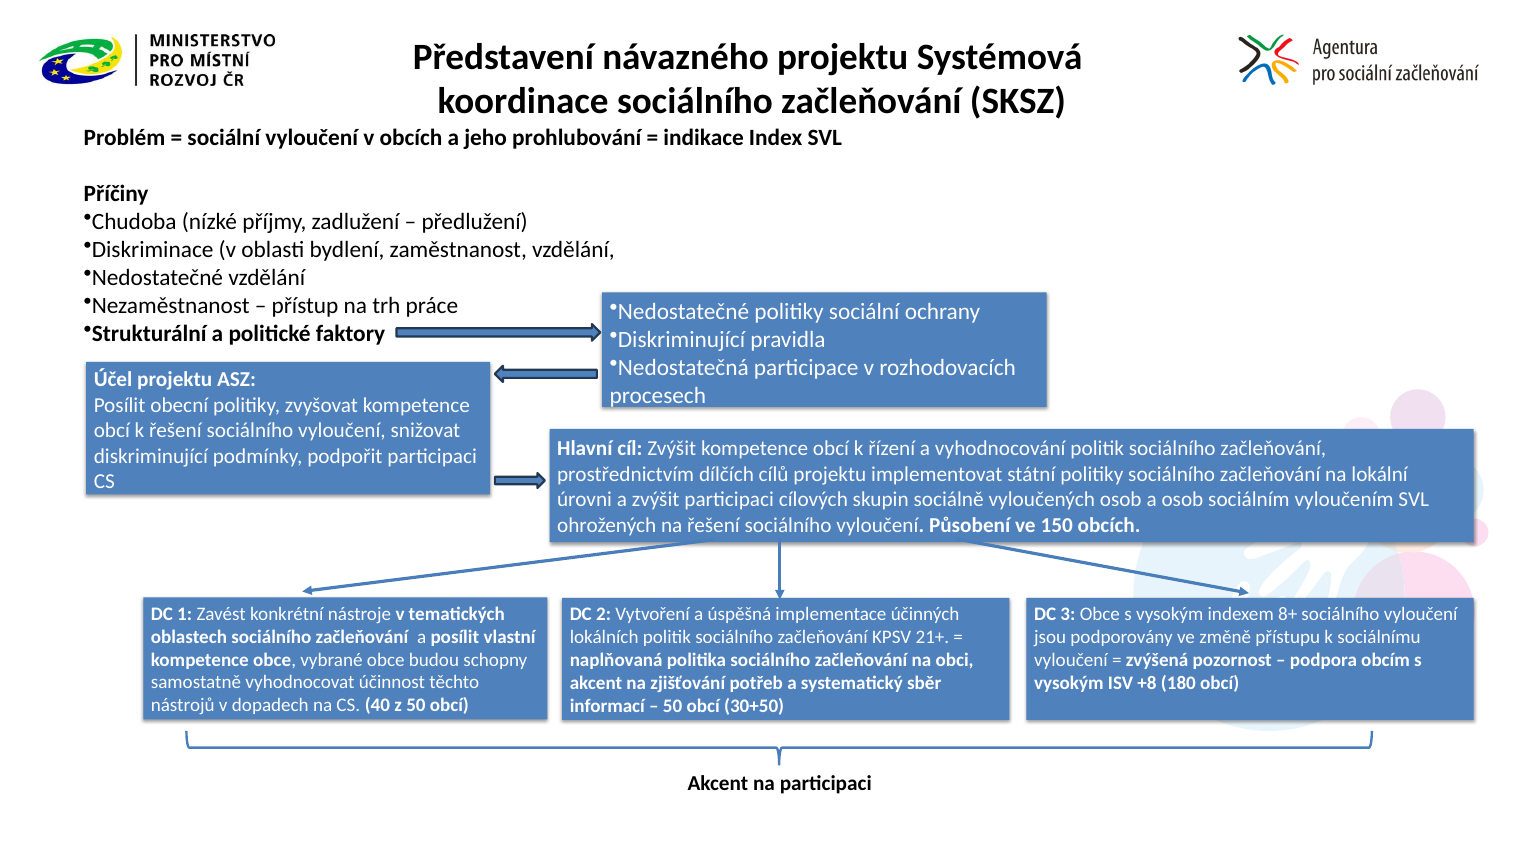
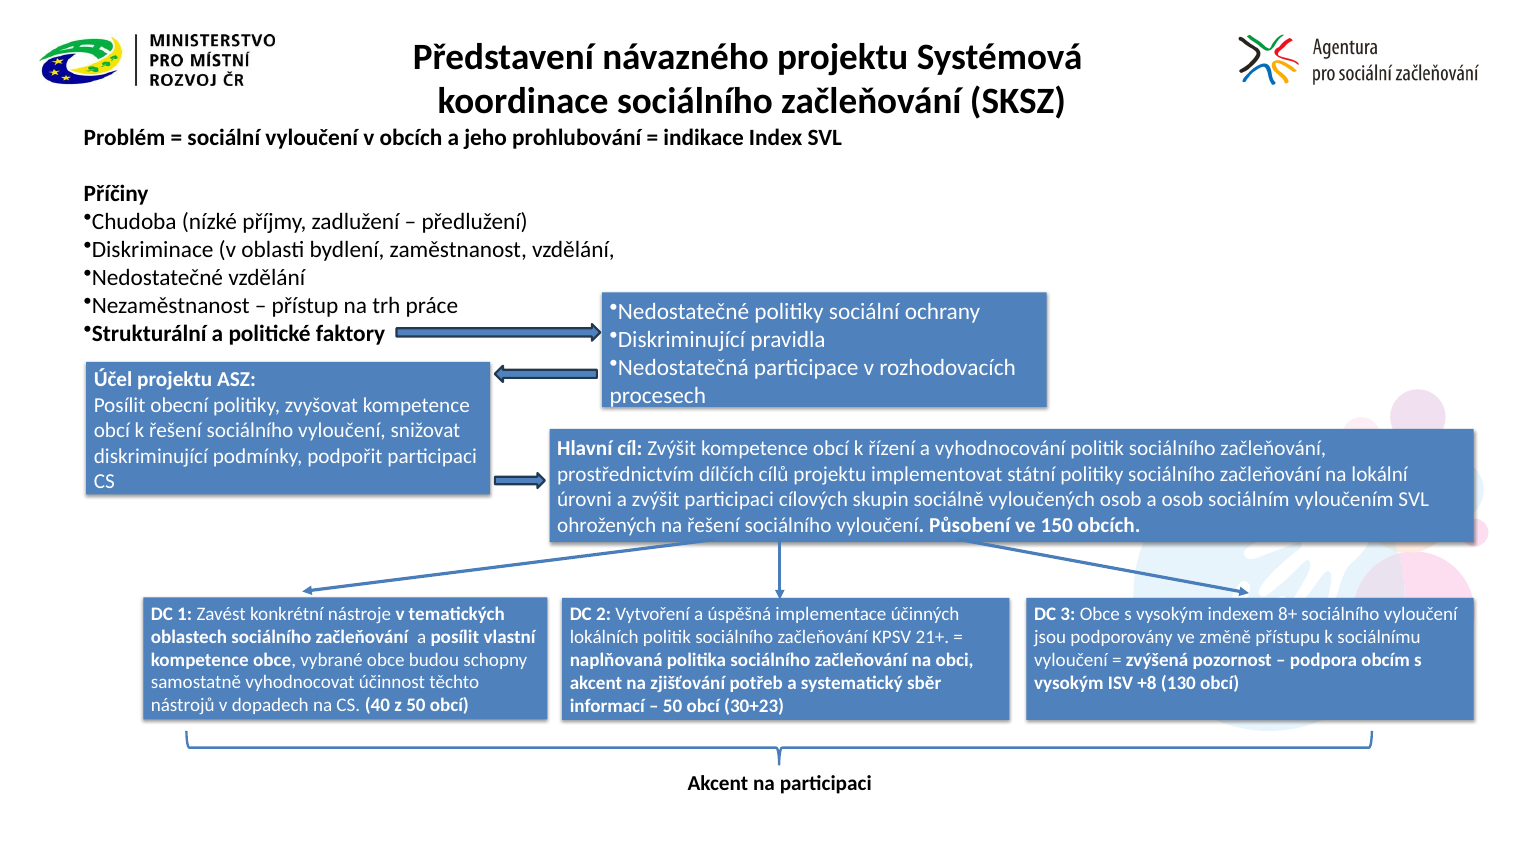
180: 180 -> 130 (1178, 683)
30+50: 30+50 -> 30+23 (754, 706)
